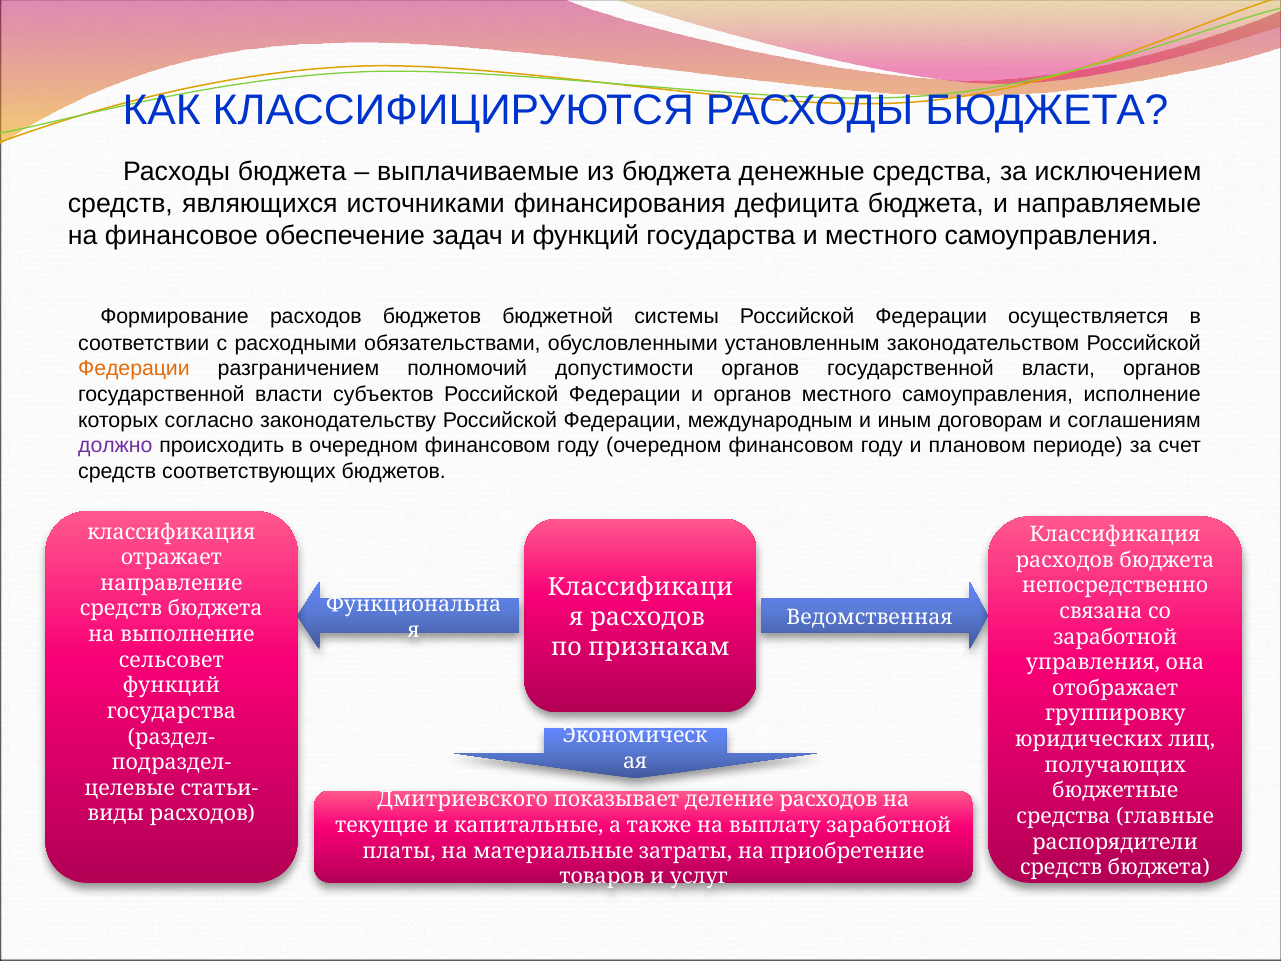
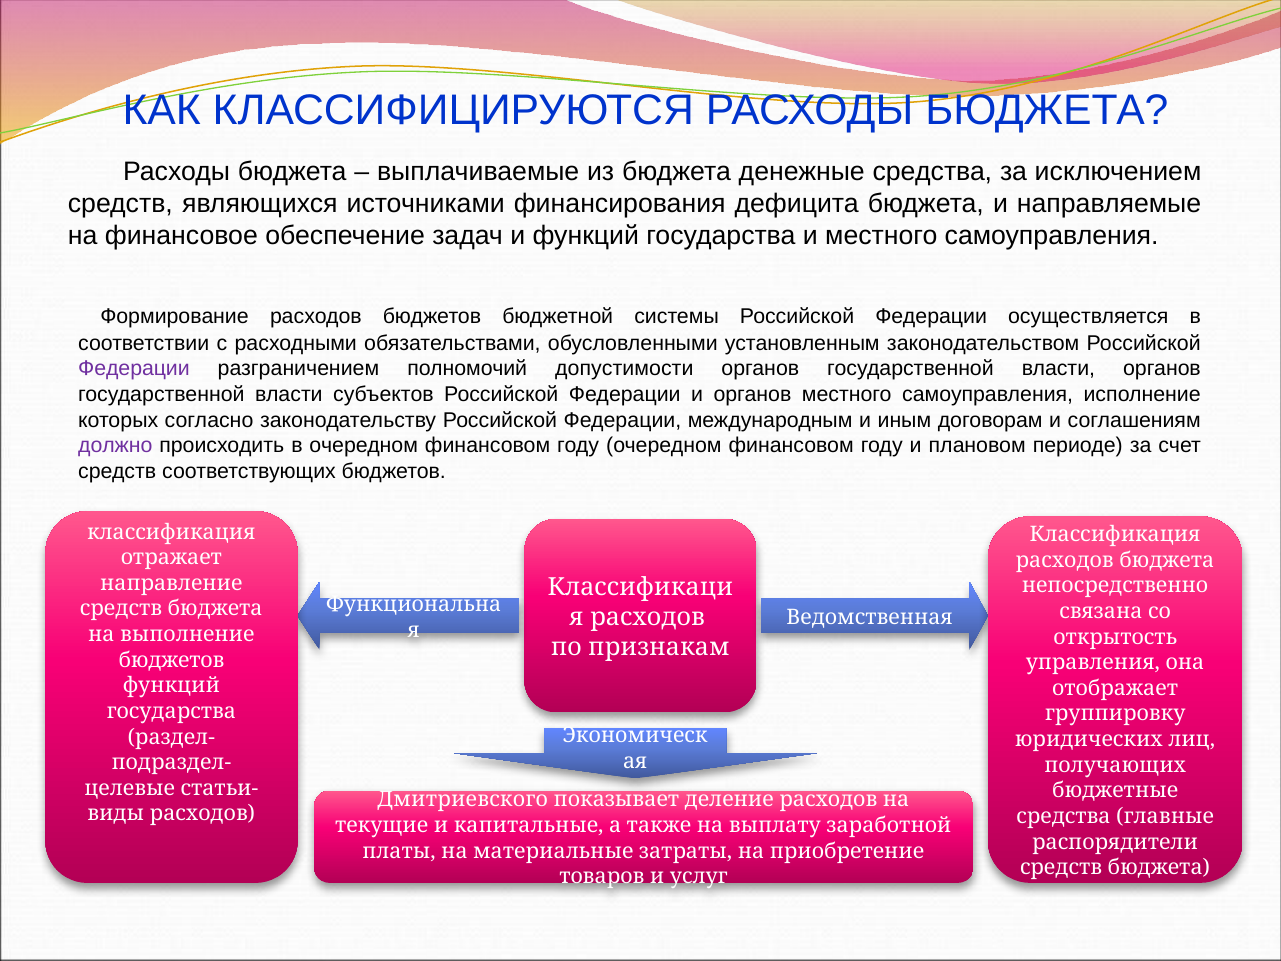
Федерации colour: orange -> purple (134, 369)
заработной: заработной -> открытость (1115, 637)
сельсовет: сельсовет -> бюджетов (172, 660)
